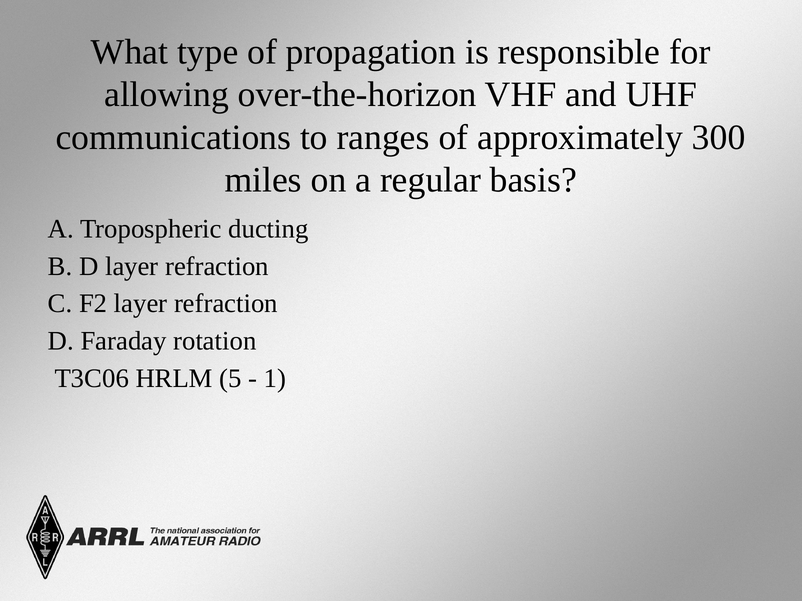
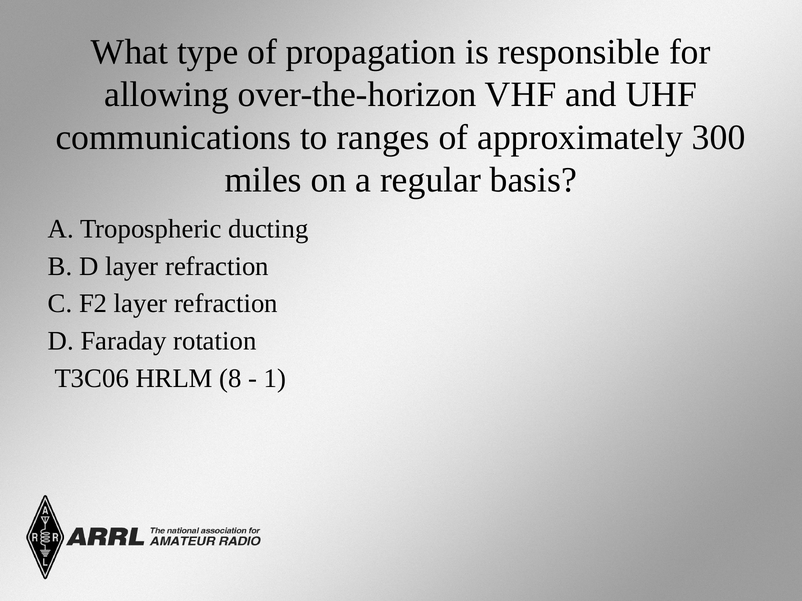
5: 5 -> 8 (231, 379)
